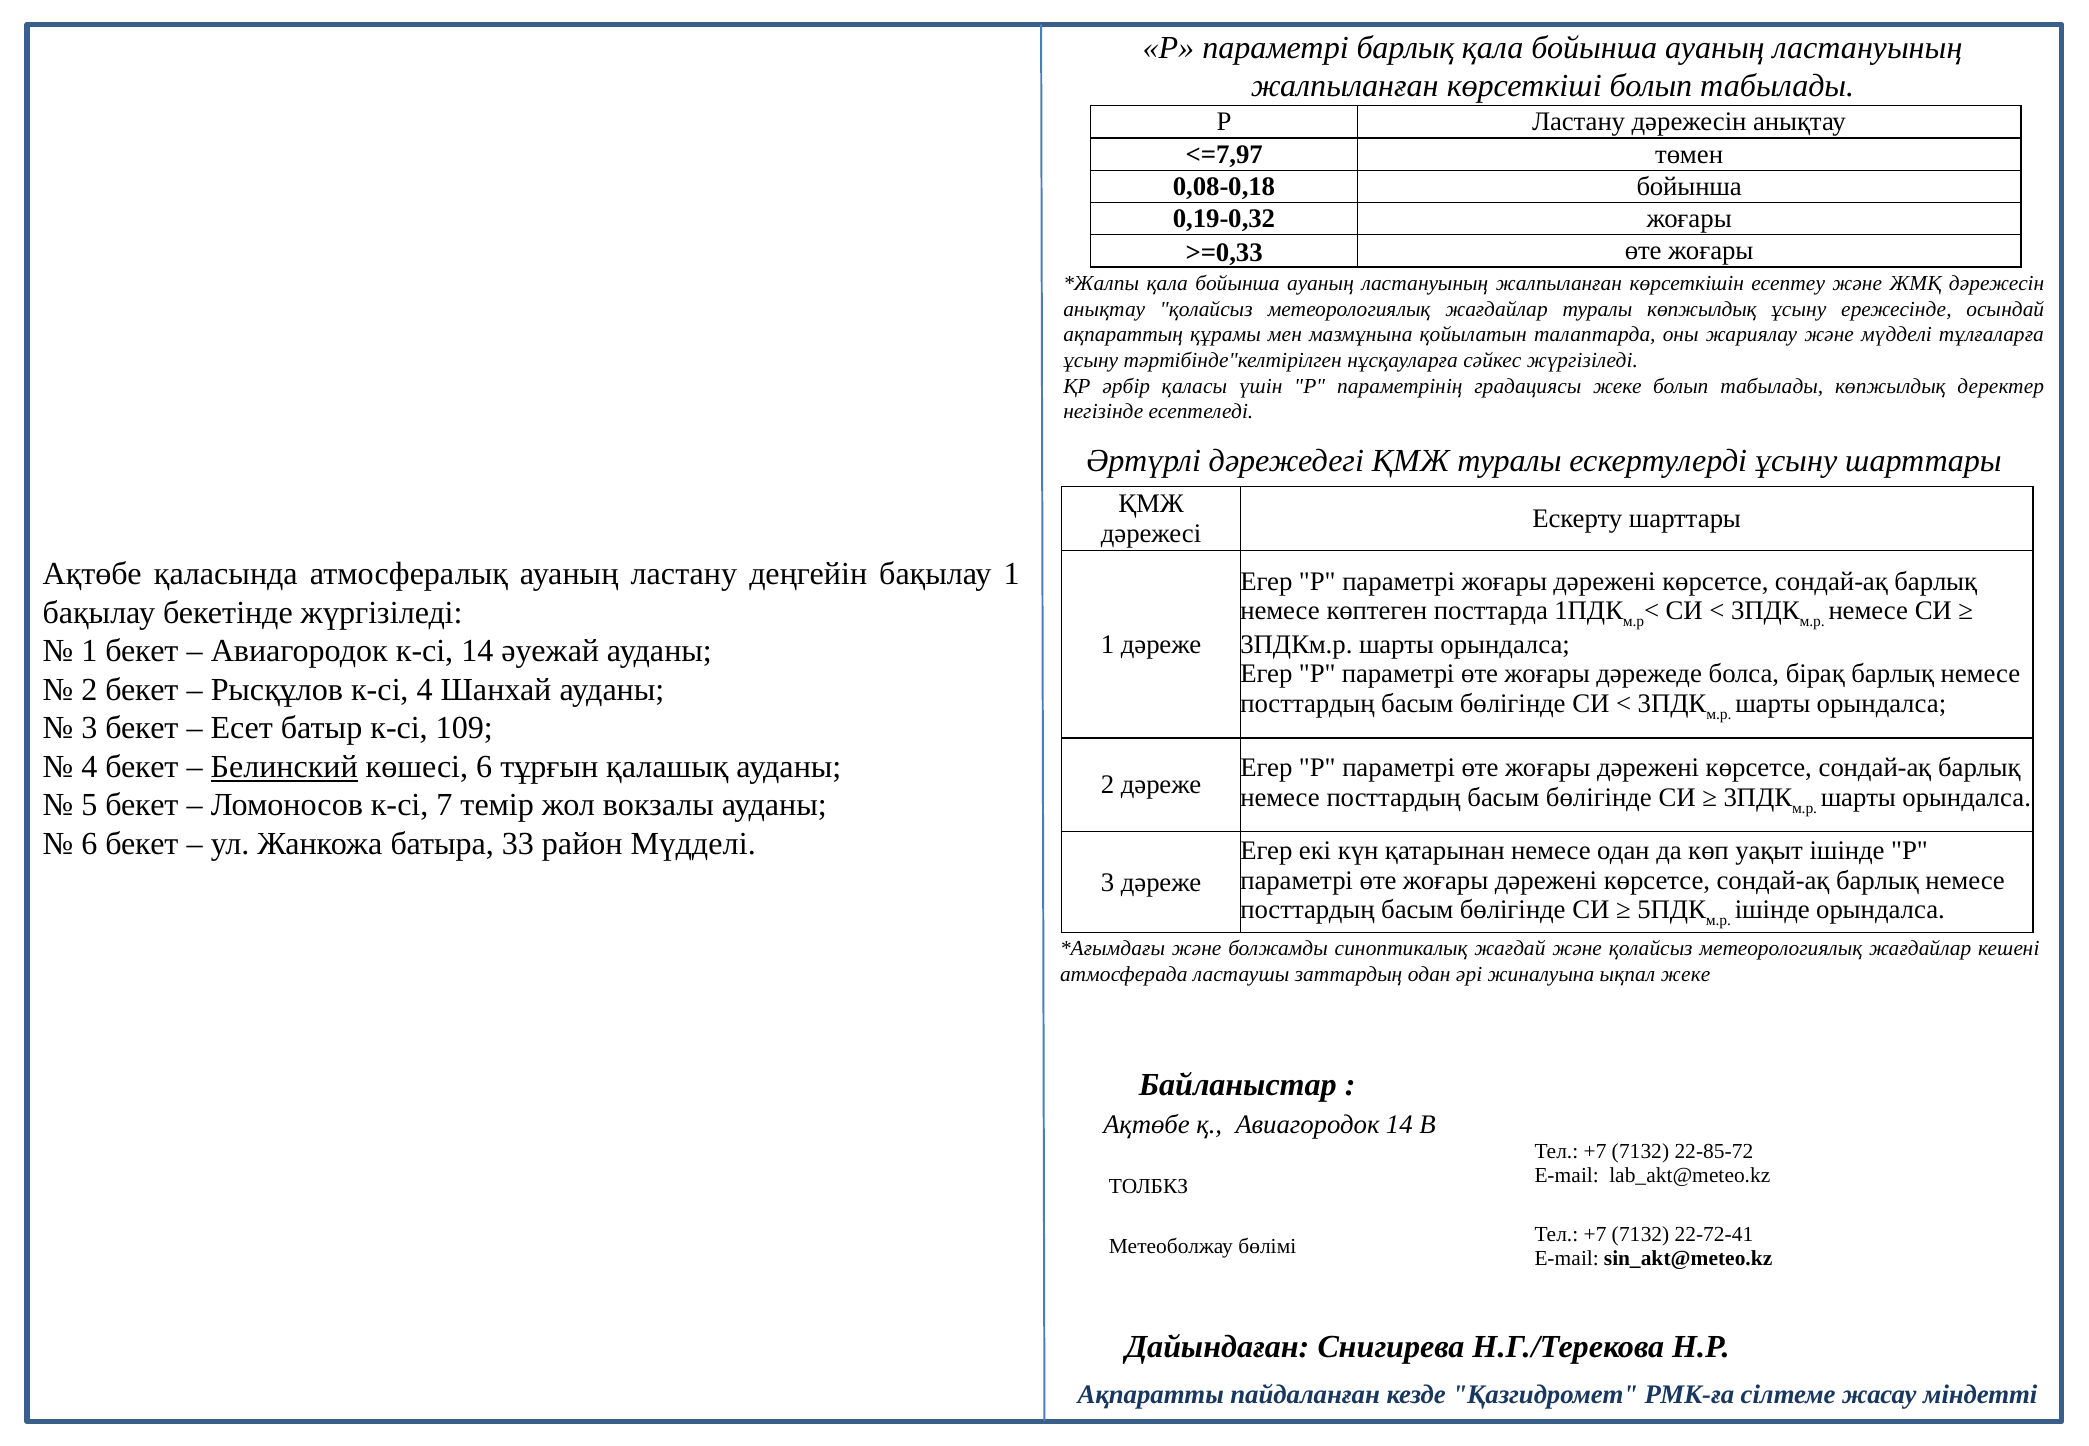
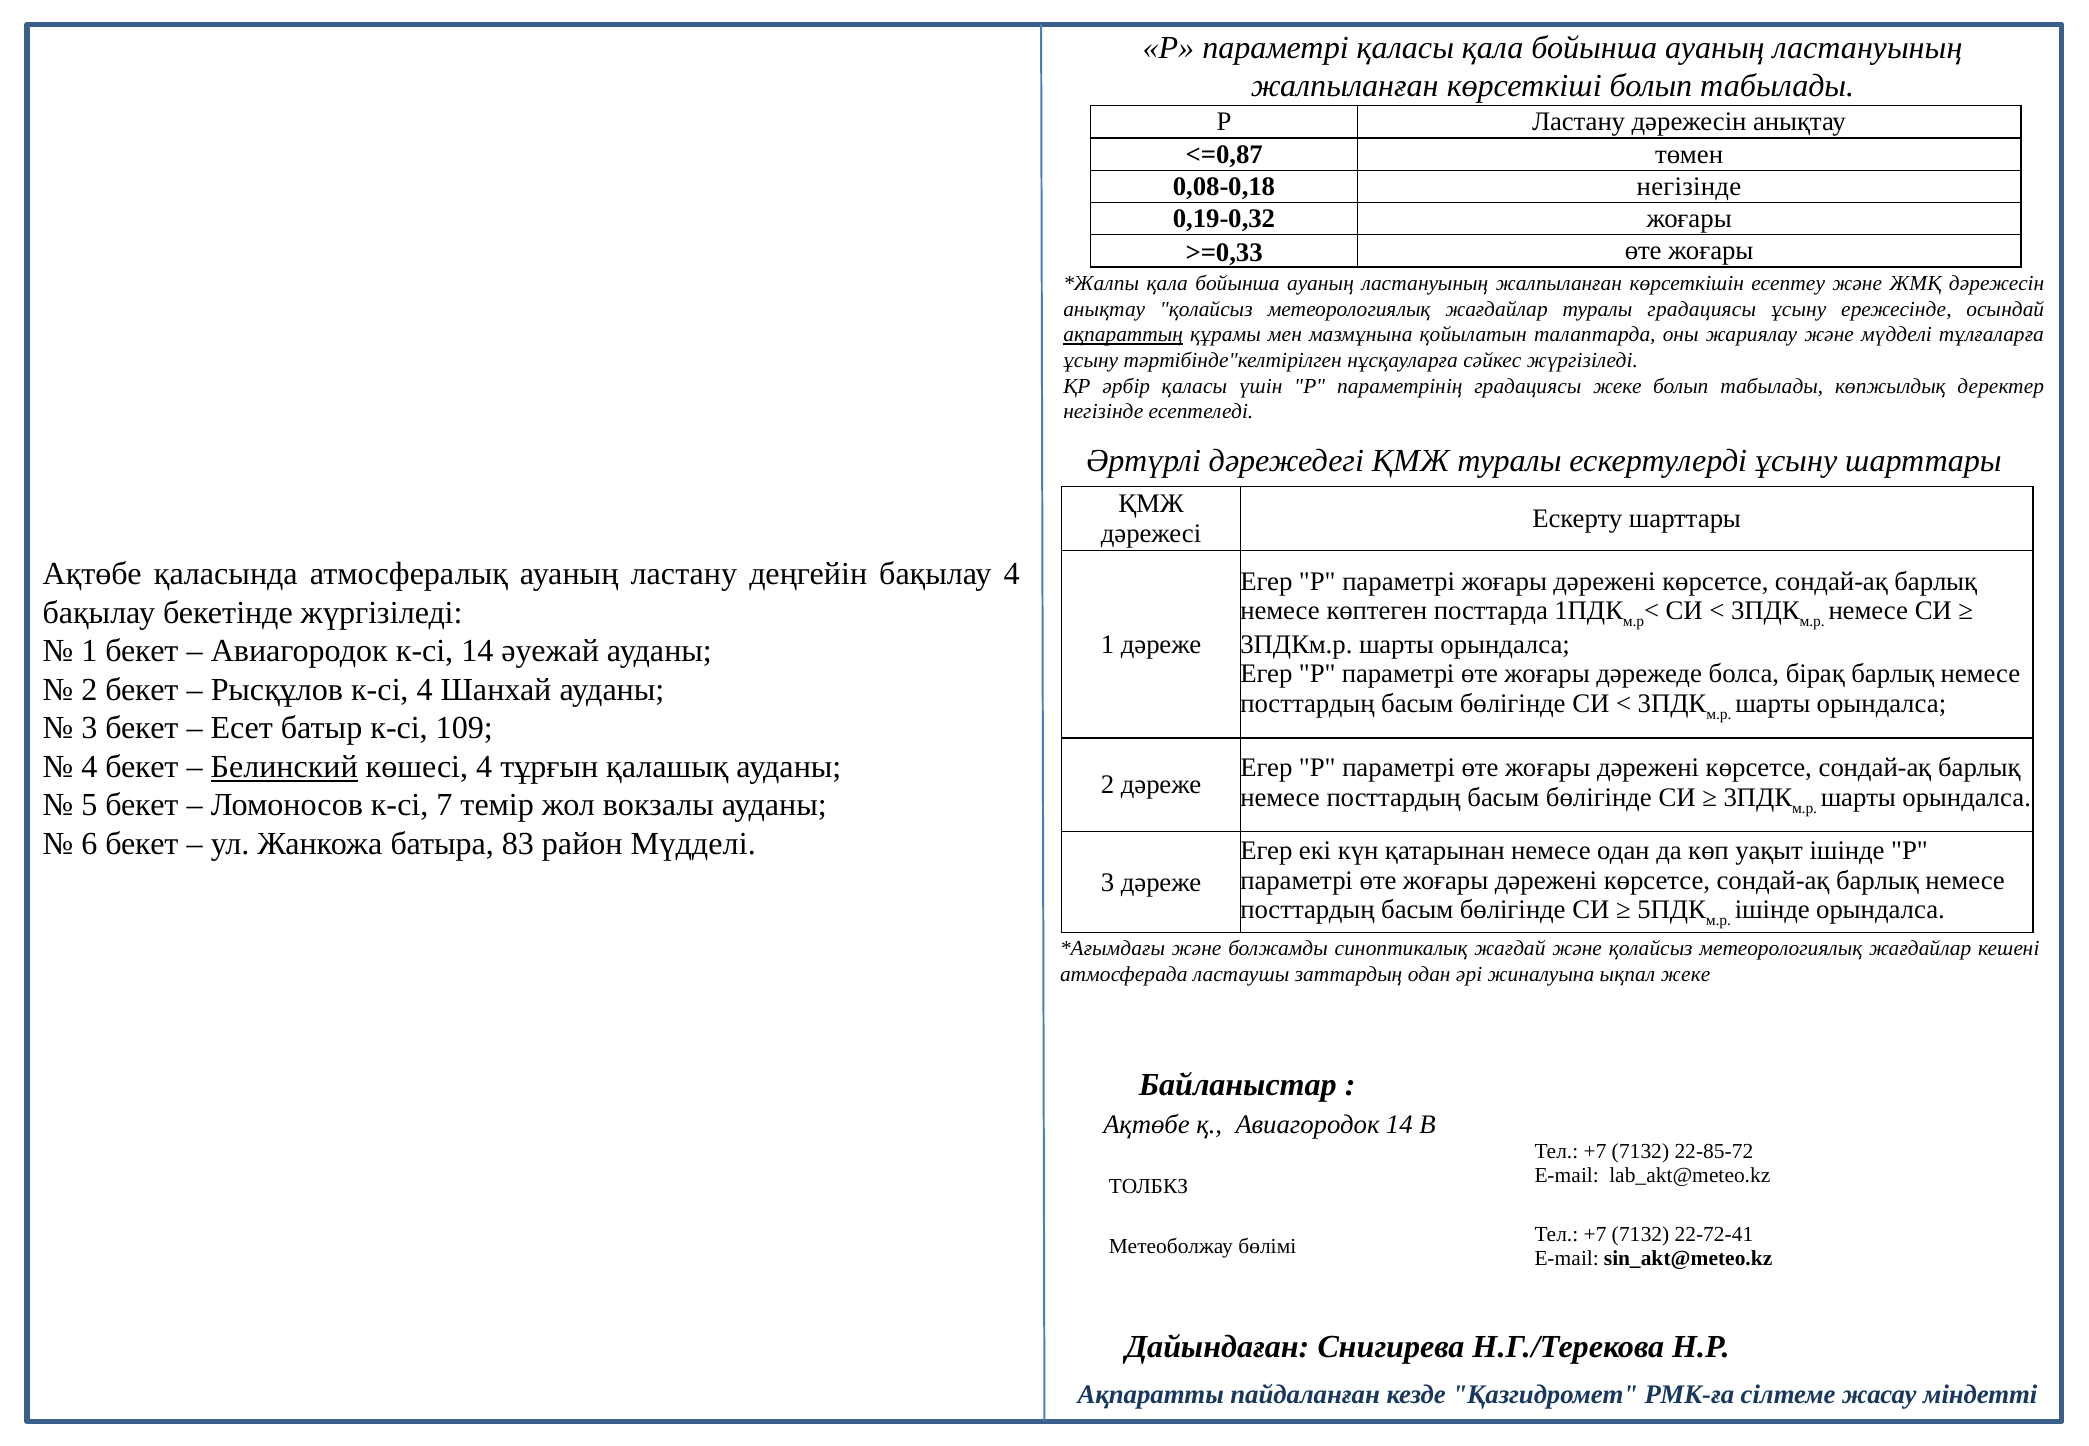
параметрі барлық: барлық -> қаласы (1405, 48)
<=7,97: <=7,97 -> <=0,87 (1224, 154)
0,08-0,18 бойынша: бойынша -> негізінде (1689, 186)
туралы көпжылдық: көпжылдық -> градациясы (1702, 309)
ақпараттың underline: none -> present (1123, 335)
бақылау 1: 1 -> 4 (1012, 574)
көшесі 6: 6 -> 4 (484, 767)
33: 33 -> 83 (518, 844)
